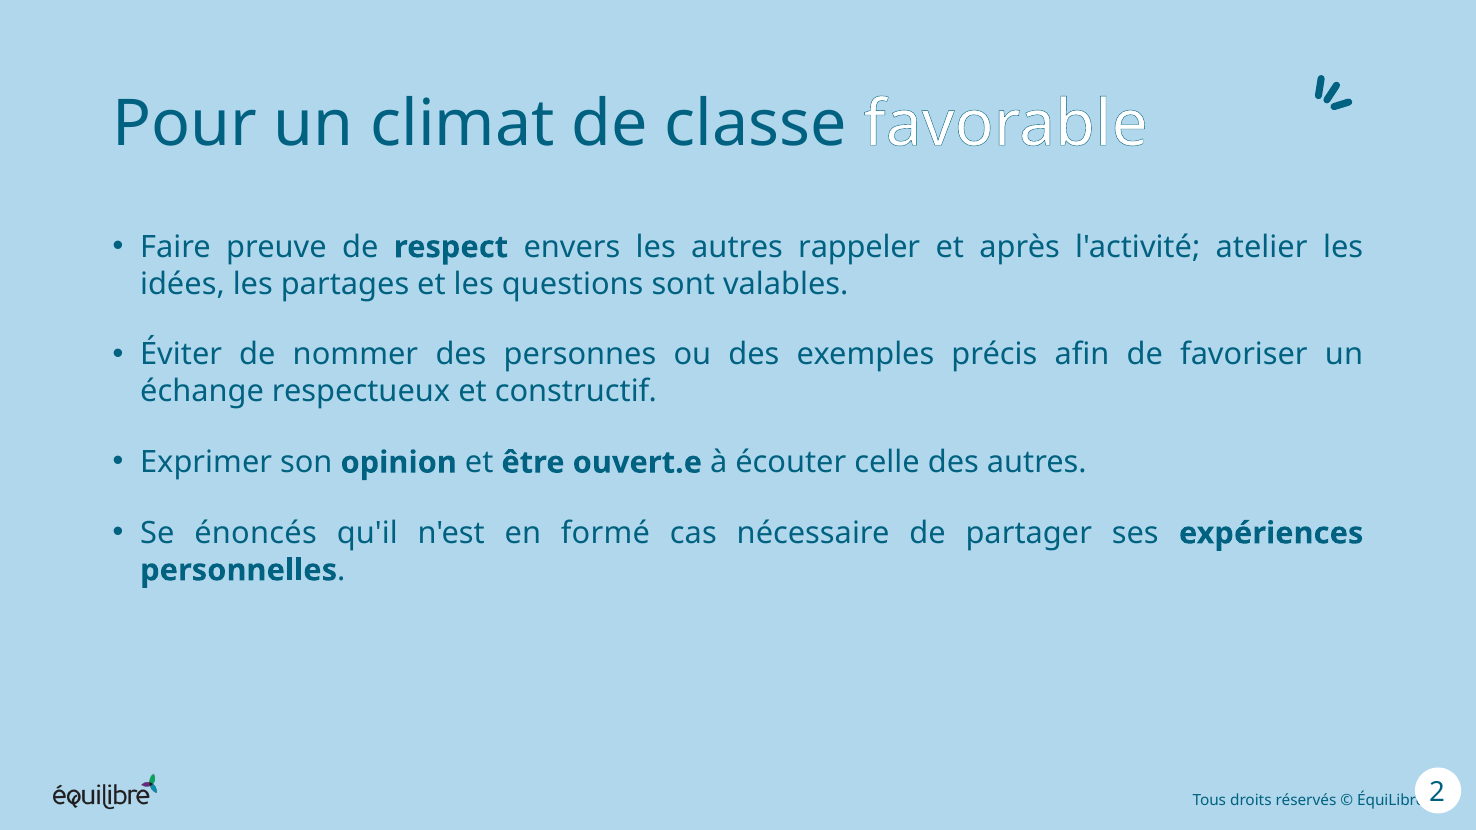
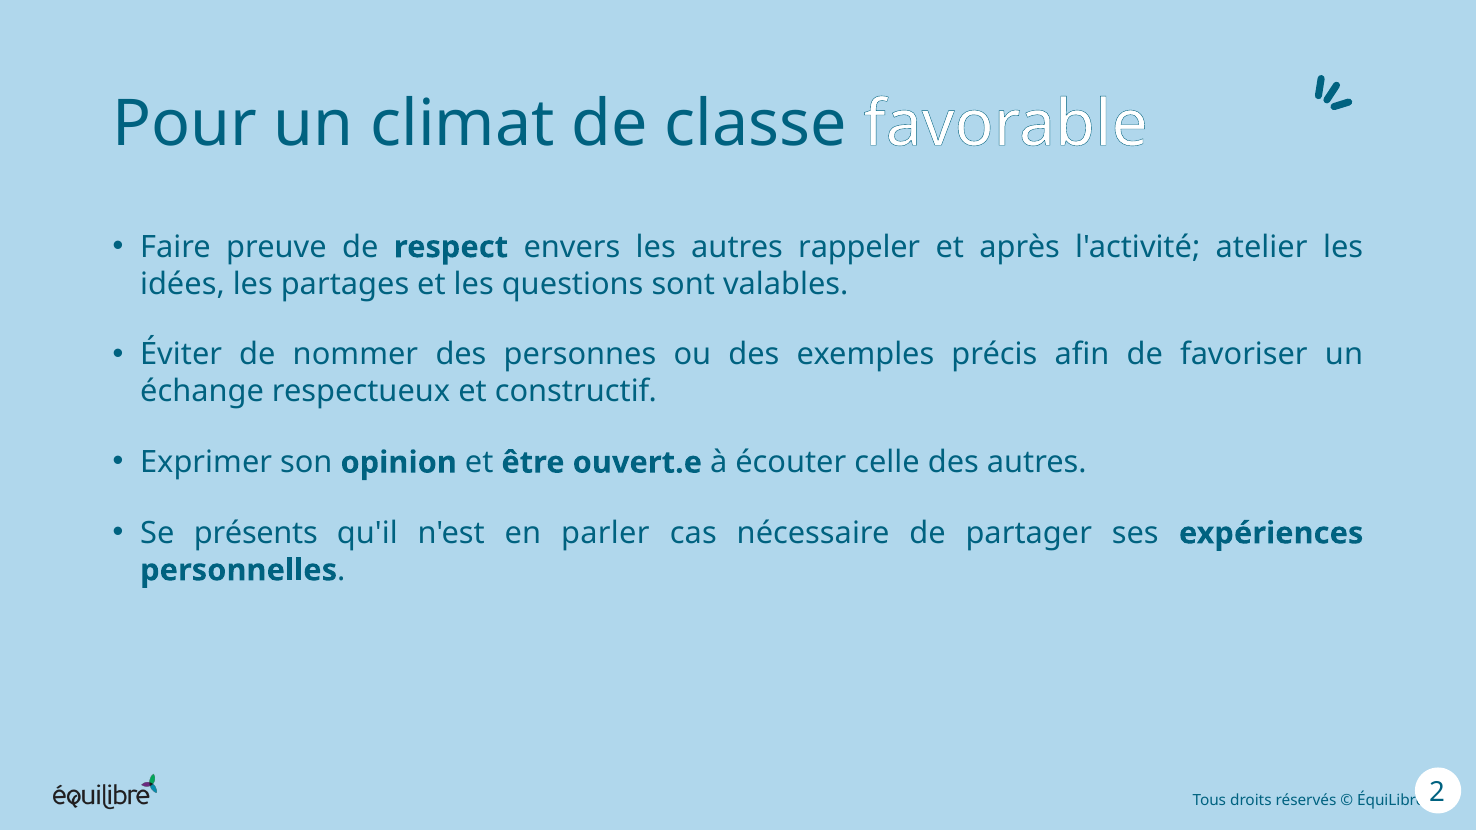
énoncés: énoncés -> présents (256, 533)
formé: formé -> parler (605, 533)
